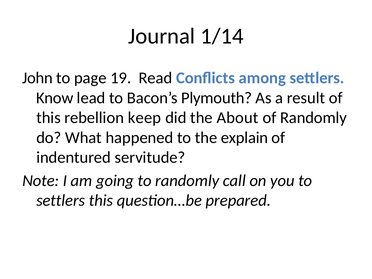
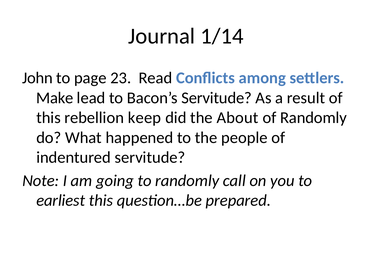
19: 19 -> 23 (121, 78)
Know: Know -> Make (55, 98)
Bacon’s Plymouth: Plymouth -> Servitude (217, 98)
explain: explain -> people (244, 138)
settlers: settlers -> earliest (61, 200)
